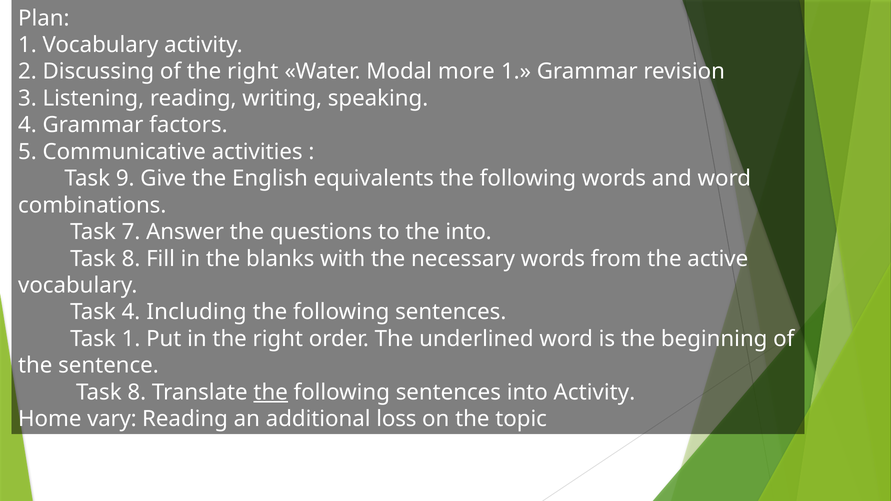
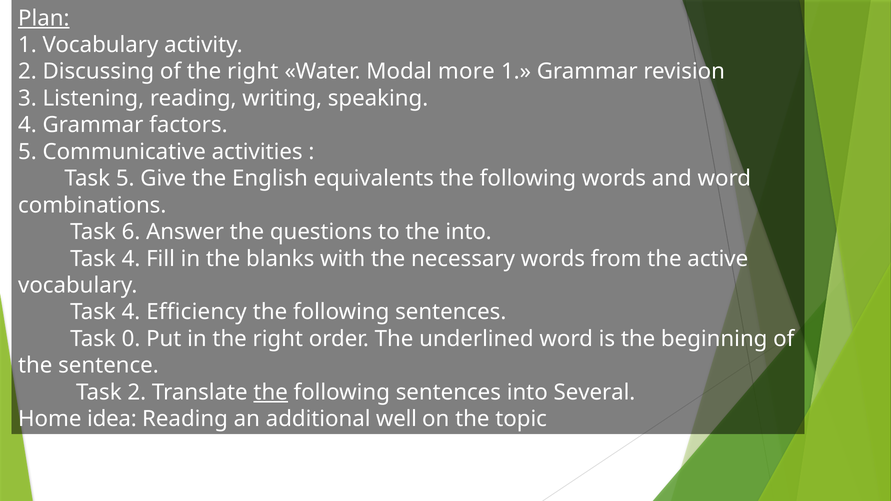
Plan underline: none -> present (44, 18)
Task 9: 9 -> 5 (125, 179)
7: 7 -> 6 (131, 232)
8: 8 -> 4 (131, 259)
Including: Including -> Efficiency (197, 312)
Task 1: 1 -> 0 (131, 339)
8: 8 -> 2 (137, 392)
into Activity: Activity -> Several (594, 392)
vary: vary -> idea (112, 419)
loss: loss -> well (396, 419)
